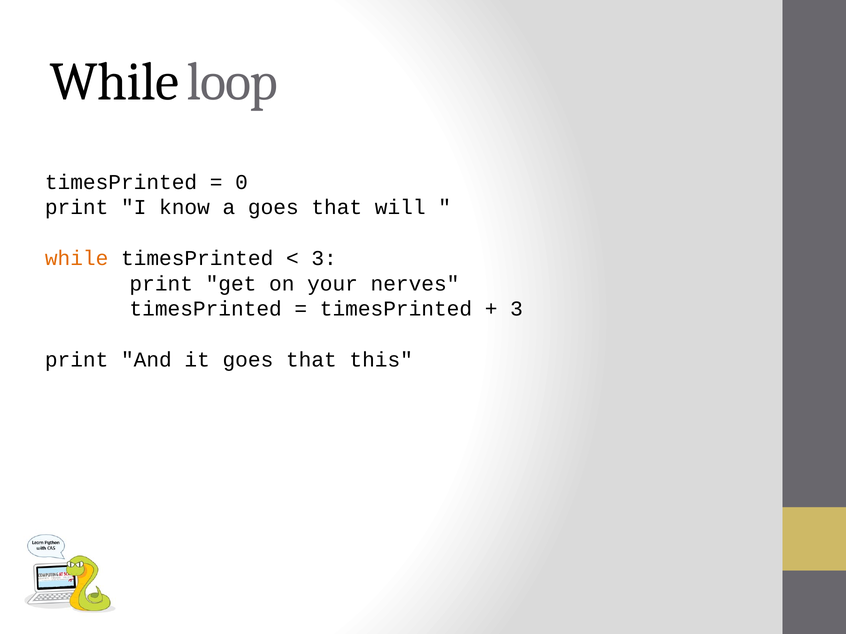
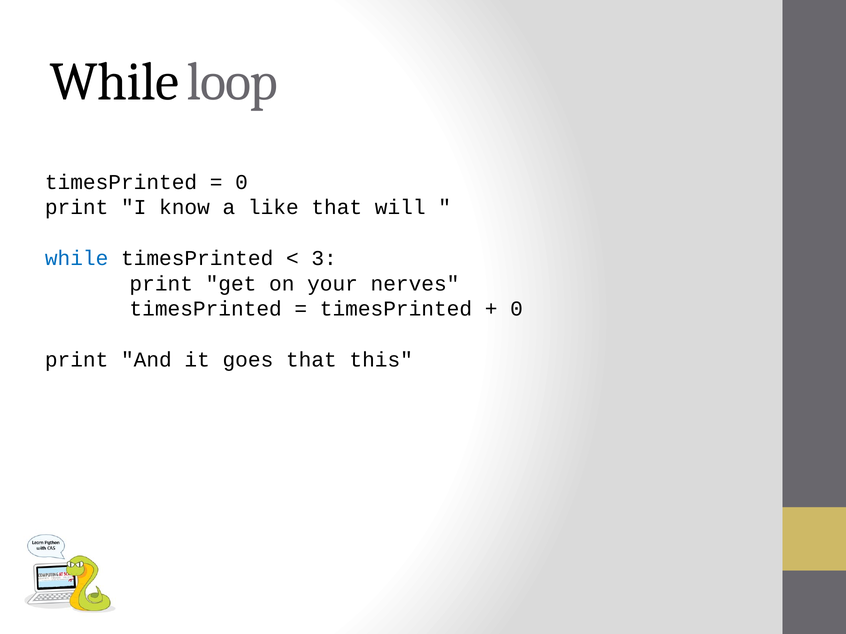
a goes: goes -> like (273, 208)
while colour: orange -> blue (77, 258)
3: 3 -> 0 (517, 309)
